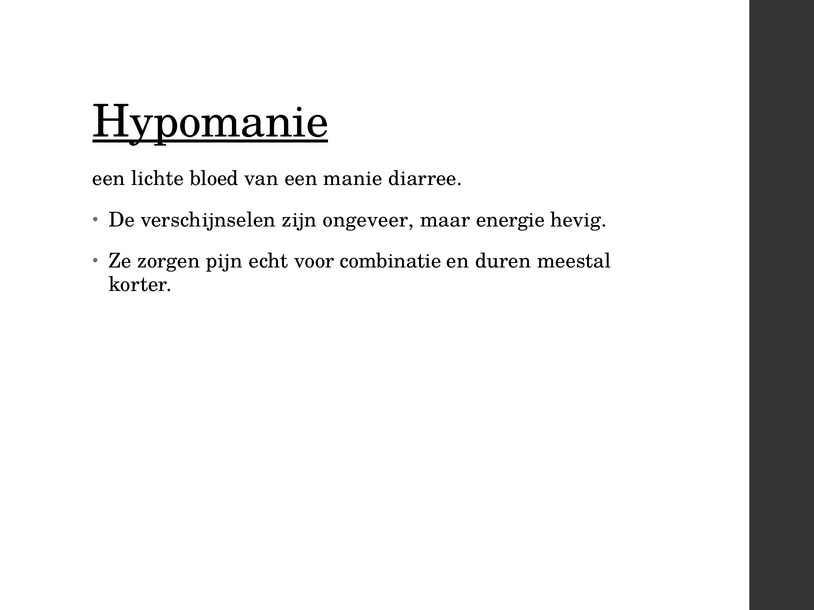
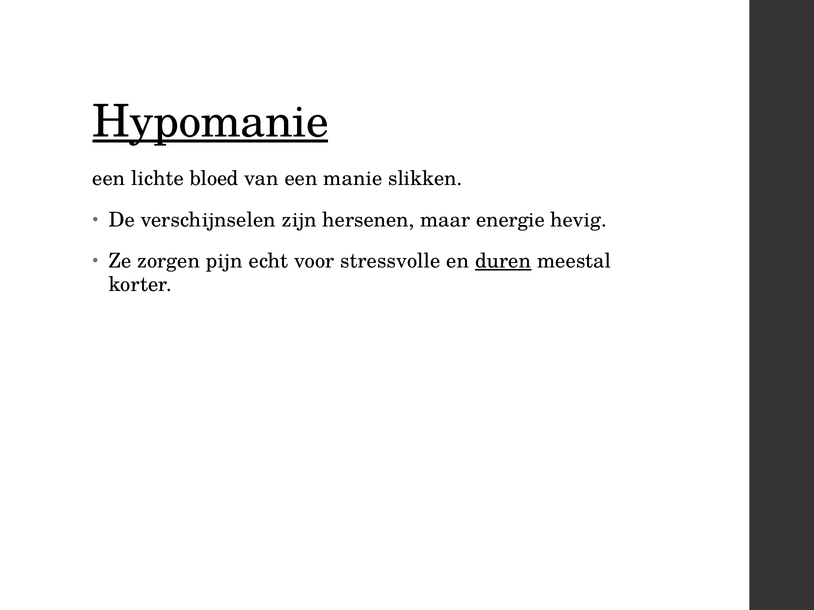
diarree: diarree -> slikken (425, 179)
ongeveer: ongeveer -> hersenen (368, 220)
combinatie: combinatie -> stressvolle (390, 261)
duren underline: none -> present (503, 261)
